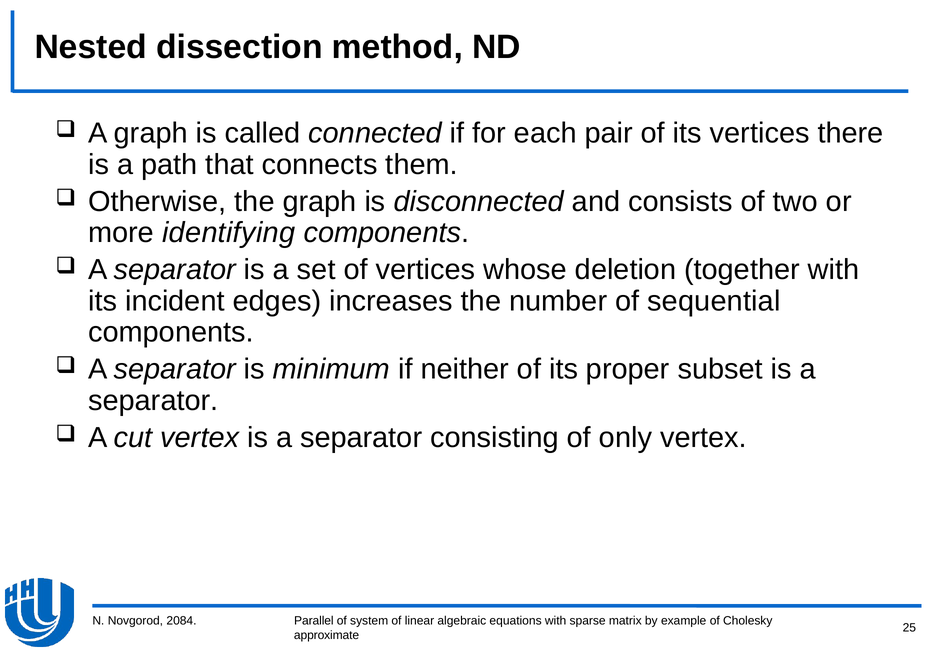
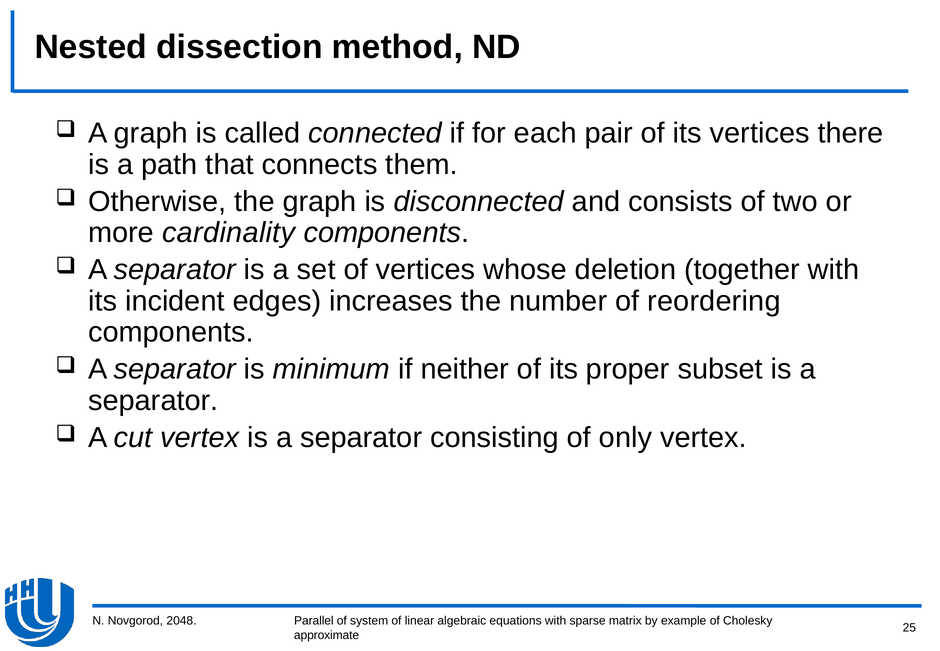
identifying: identifying -> cardinality (229, 233)
sequential: sequential -> reordering (714, 301)
2084: 2084 -> 2048 (181, 621)
